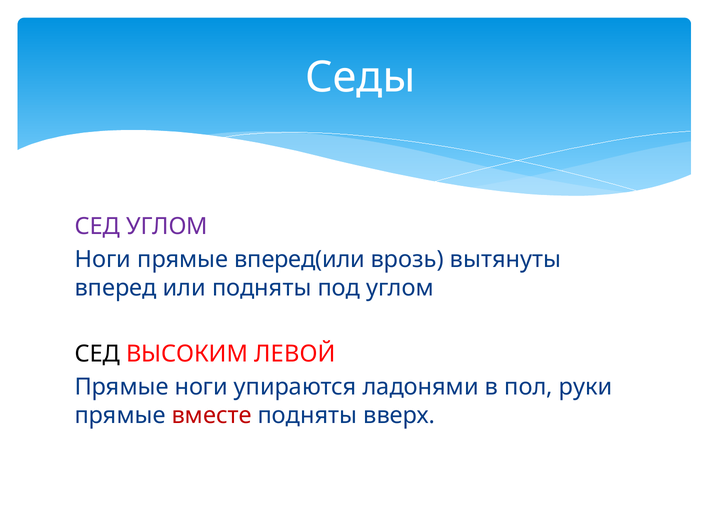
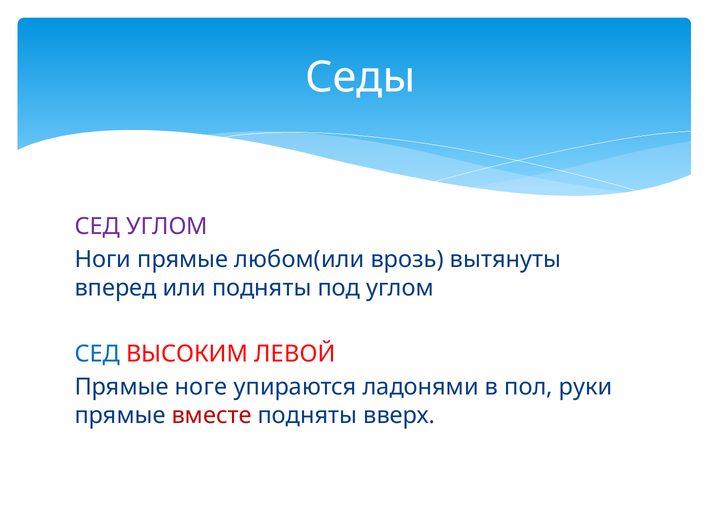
вперед(или: вперед(или -> любом(или (299, 260)
СЕД colour: black -> blue (97, 354)
Прямые ноги: ноги -> ноге (201, 387)
